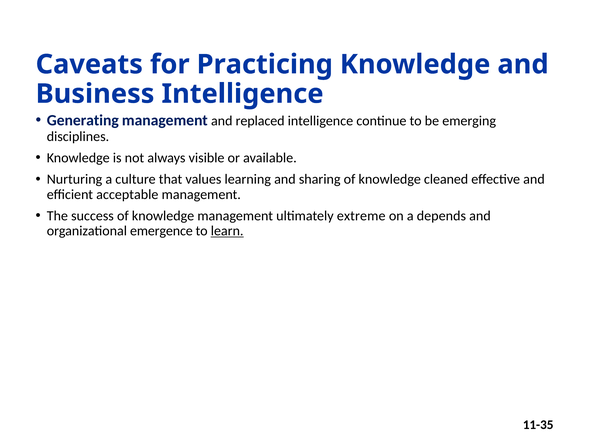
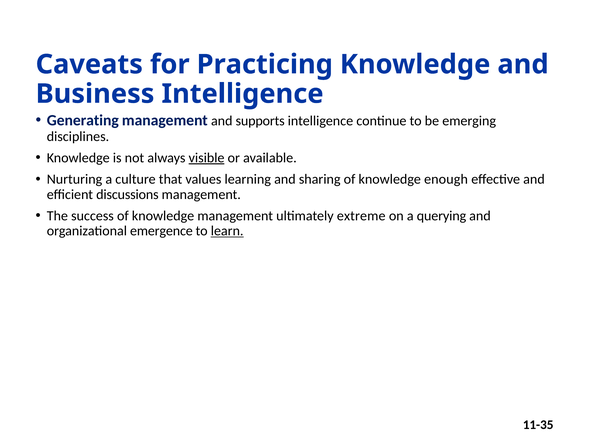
replaced: replaced -> supports (260, 121)
visible underline: none -> present (207, 158)
cleaned: cleaned -> enough (446, 179)
acceptable: acceptable -> discussions (127, 194)
depends: depends -> querying (441, 216)
